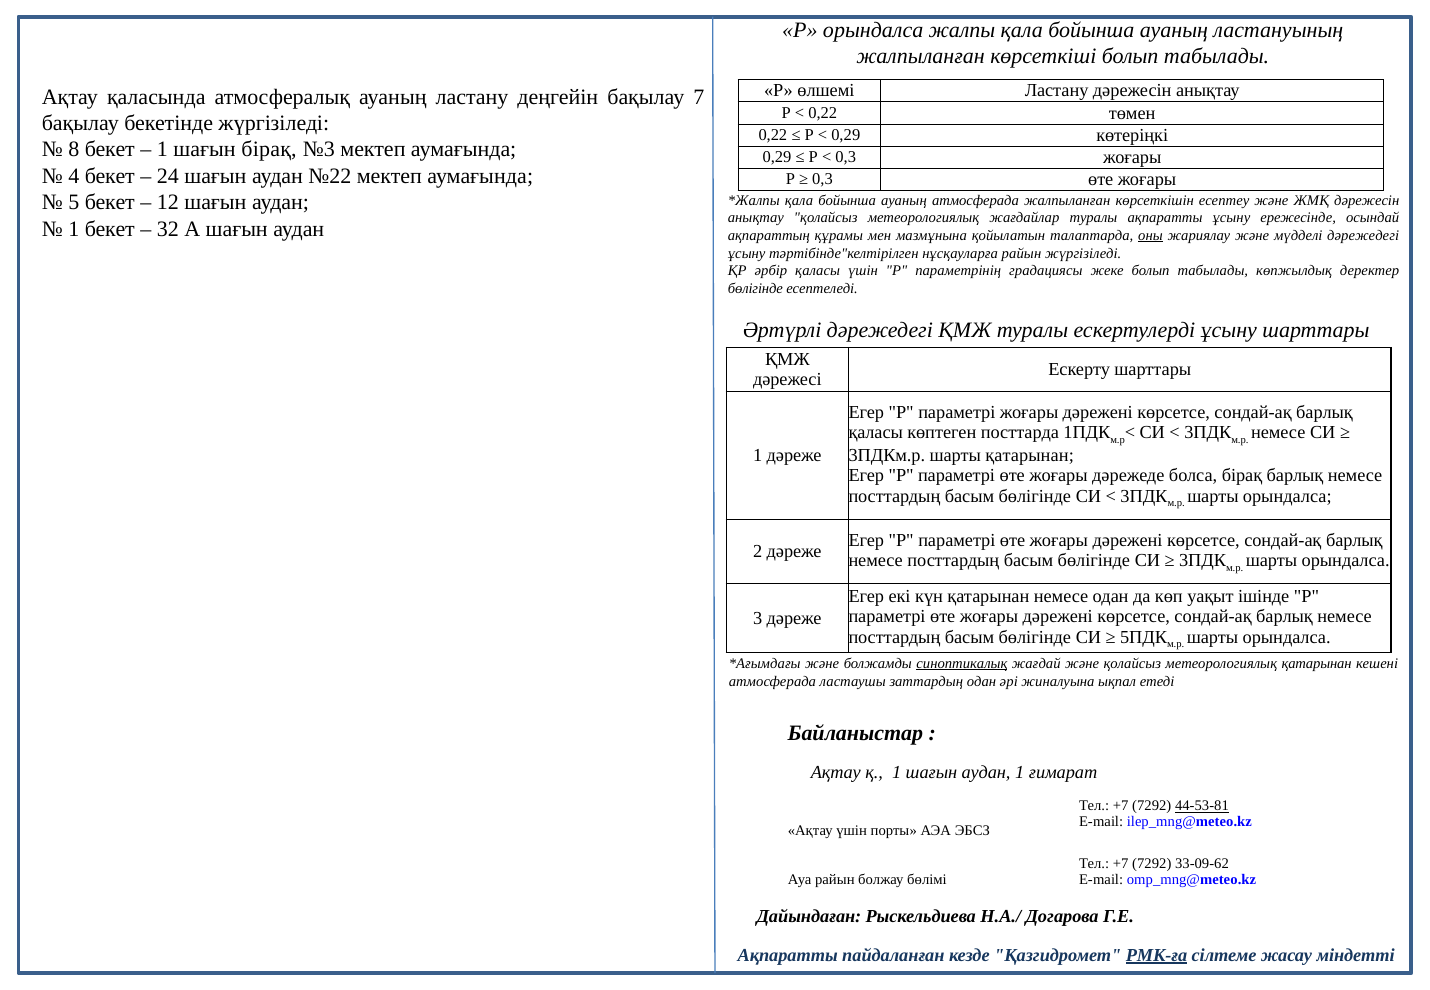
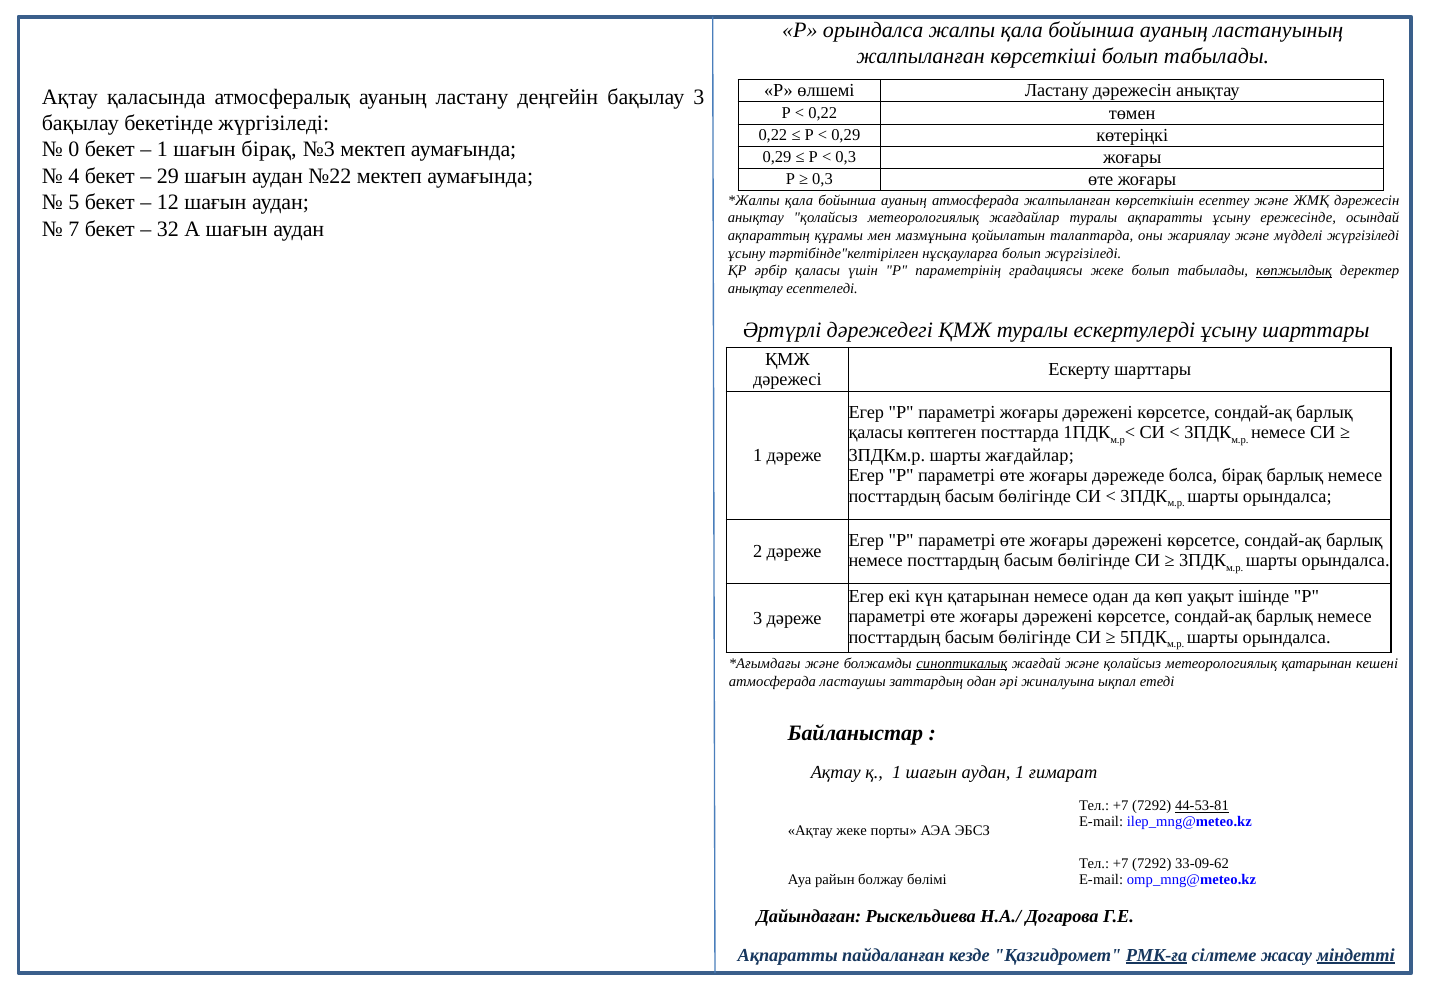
бақылау 7: 7 -> 3 (699, 97)
8: 8 -> 0 (74, 150)
24: 24 -> 29 (168, 176)
1: 1 -> 7 (74, 229)
оны underline: present -> none (1150, 236)
мүдделі дәрежедегі: дәрежедегі -> жүргізіледі (1363, 236)
нұсқауларға райын: райын -> болып (1021, 253)
көпжылдық underline: none -> present (1294, 271)
бөлігінде: бөлігінде -> анықтау (755, 288)
шарты қатарынан: қатарынан -> жағдайлар (1030, 456)
Ақтау үшін: үшін -> жеке (852, 830)
міндетті underline: none -> present (1356, 955)
